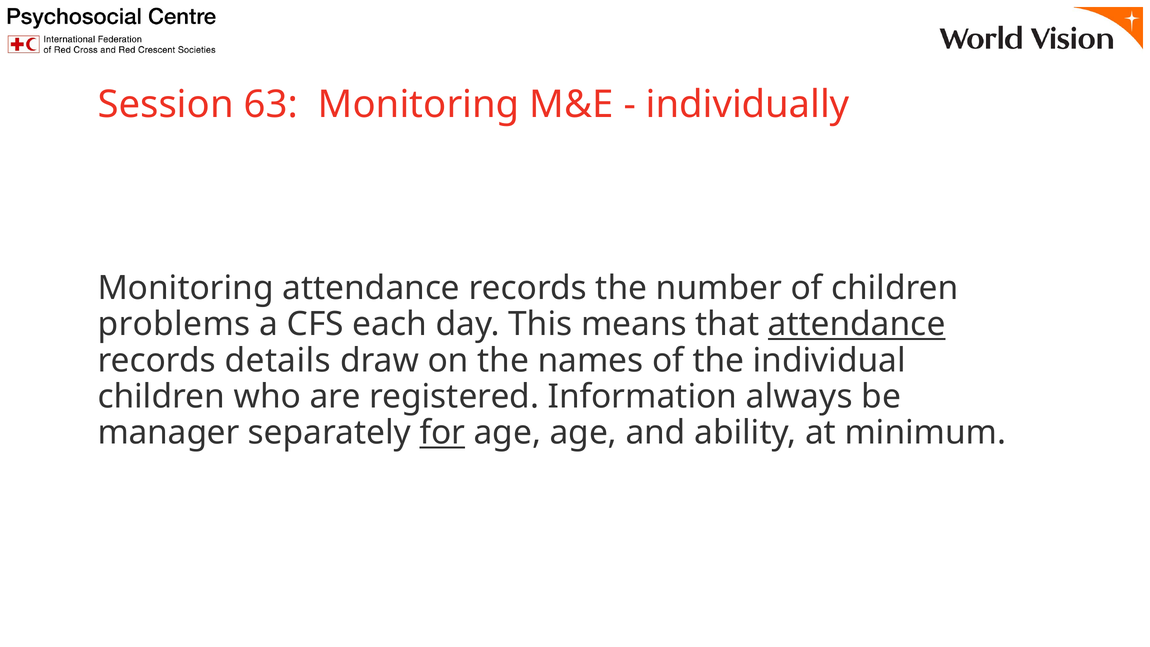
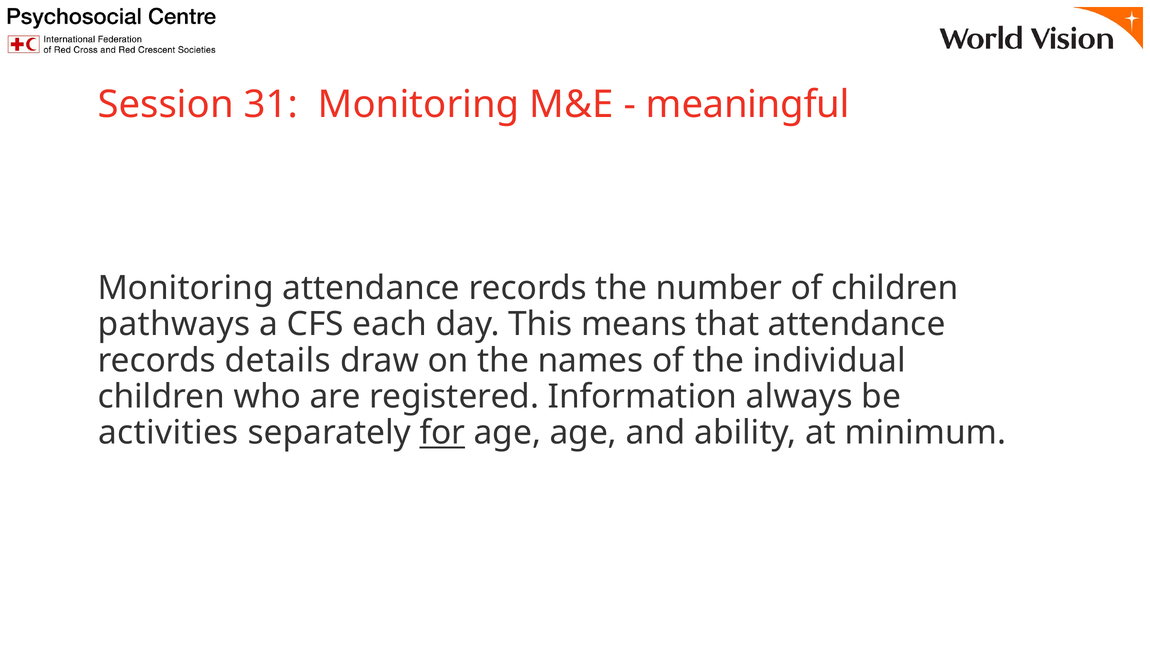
63: 63 -> 31 (271, 105)
individually: individually -> meaningful (748, 105)
problems: problems -> pathways (174, 324)
attendance underline: present -> none (857, 324)
manager: manager -> activities (168, 433)
